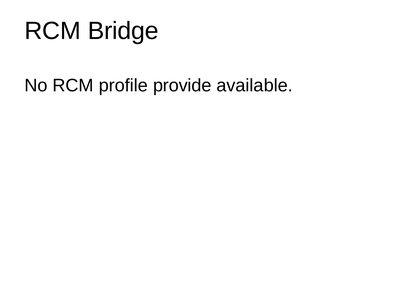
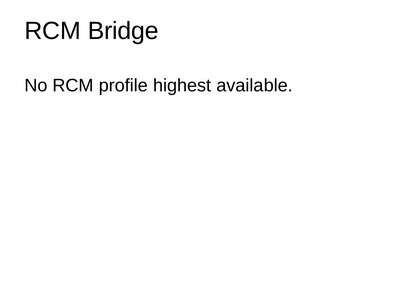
provide: provide -> highest (182, 85)
